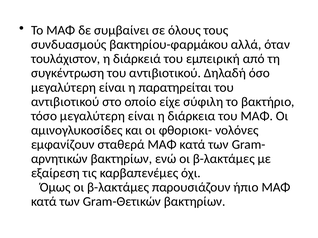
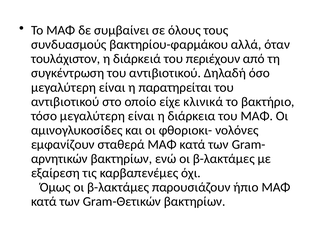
εμπειρική: εμπειρική -> περιέχουν (213, 59)
σύφιλη: σύφιλη -> κλινικά (203, 102)
